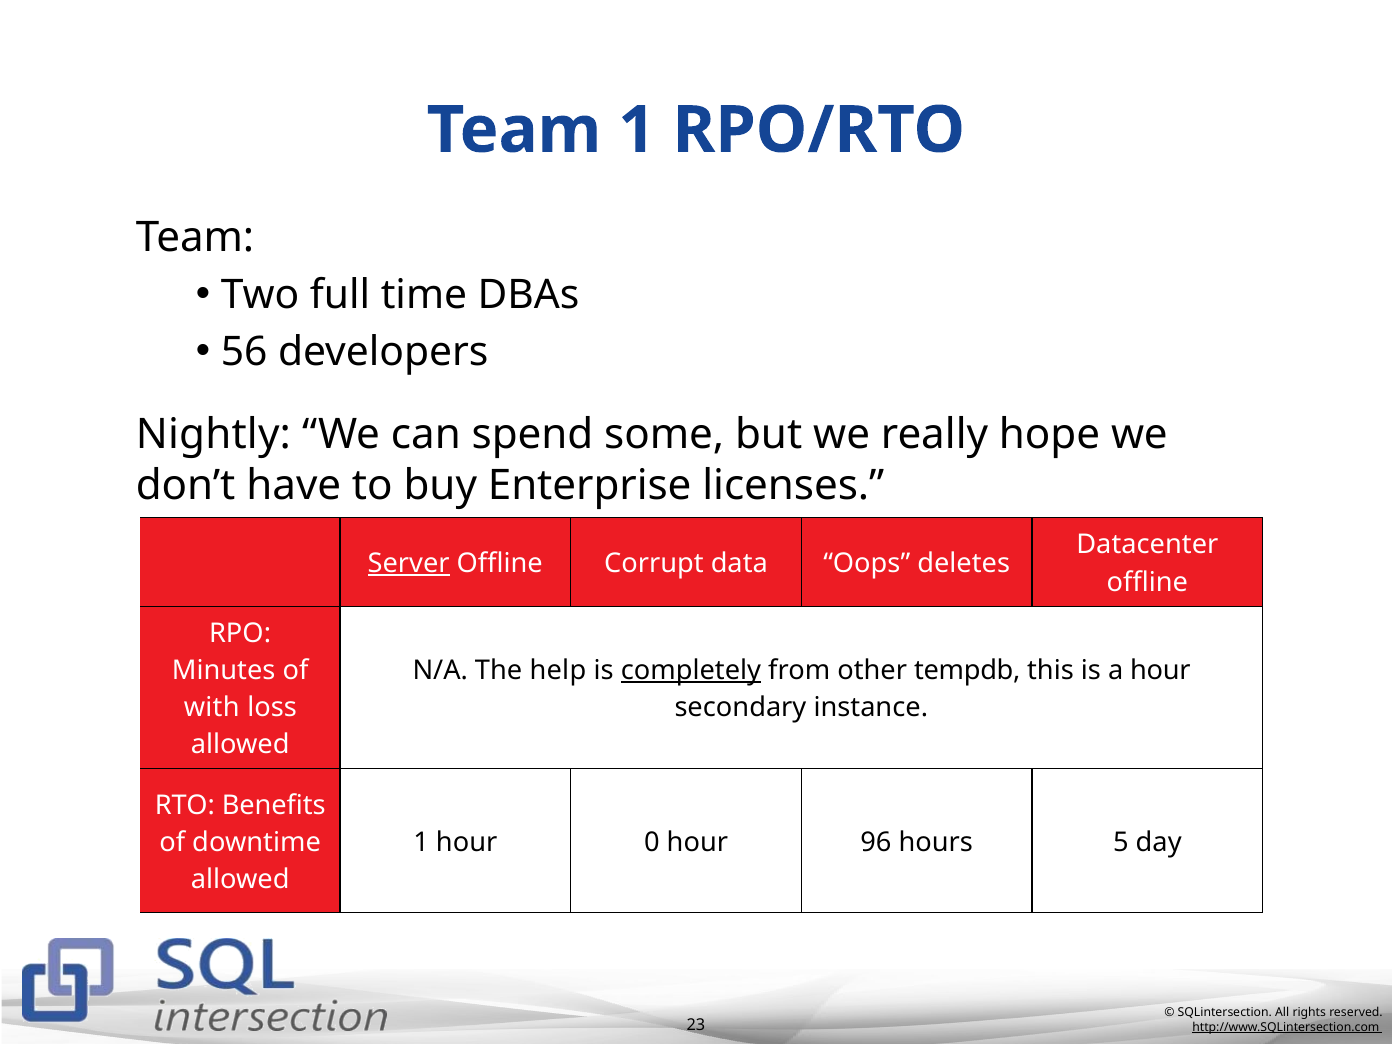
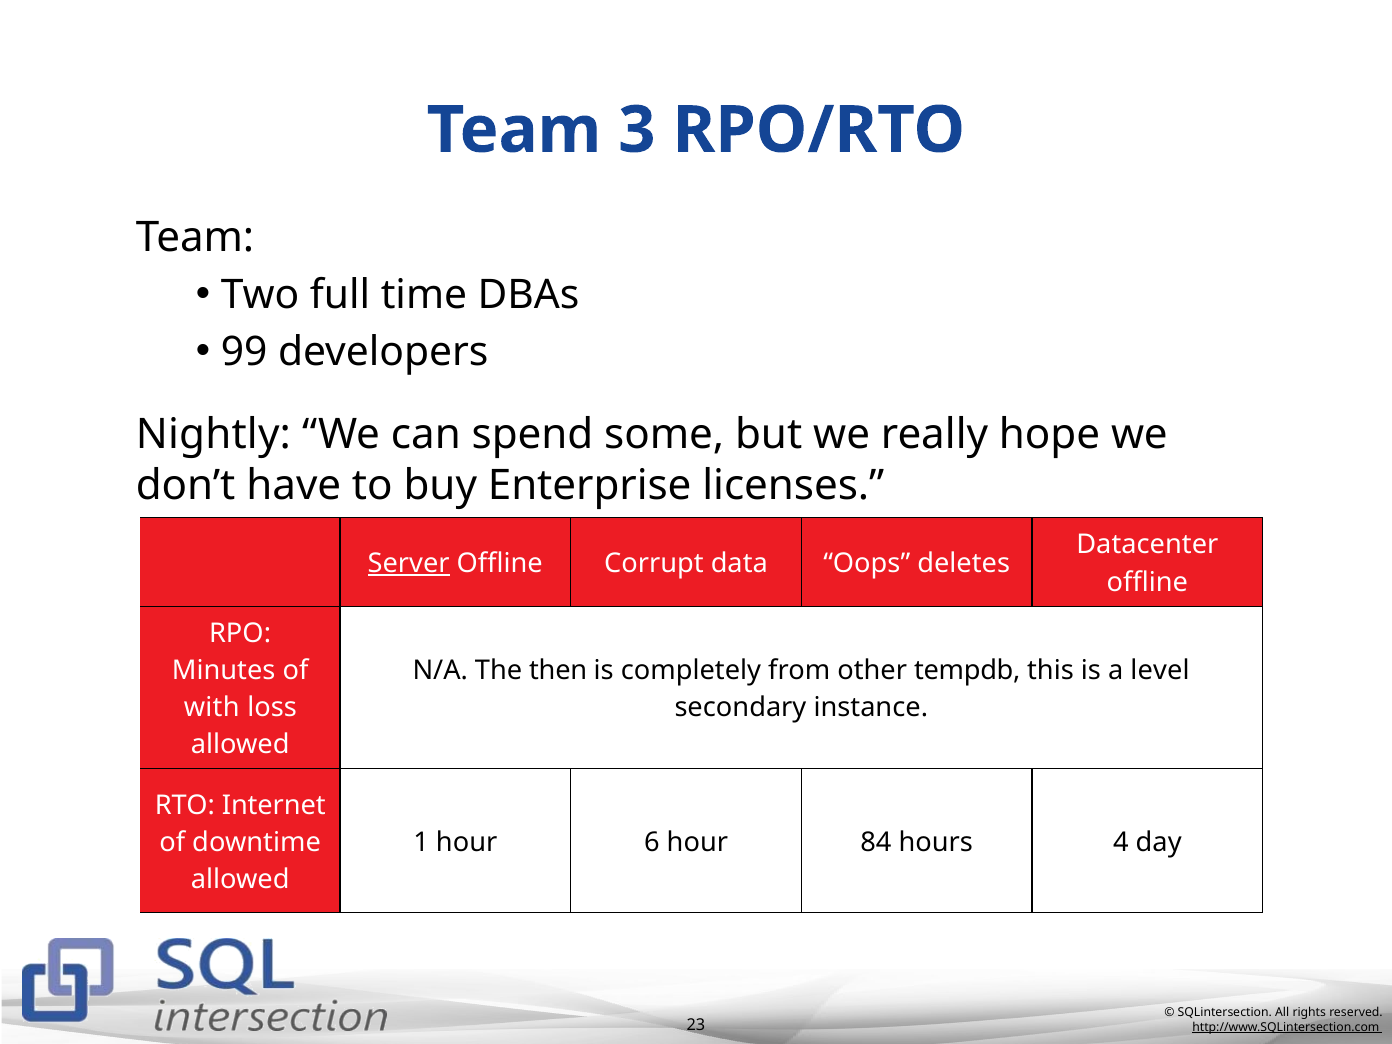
Team 1: 1 -> 3 (637, 130)
56: 56 -> 99 (244, 353)
help: help -> then (558, 670)
completely underline: present -> none (691, 670)
a hour: hour -> level (1160, 670)
Benefits: Benefits -> Internet (274, 805)
0: 0 -> 6 (652, 842)
96: 96 -> 84 (876, 842)
5: 5 -> 4 (1121, 842)
